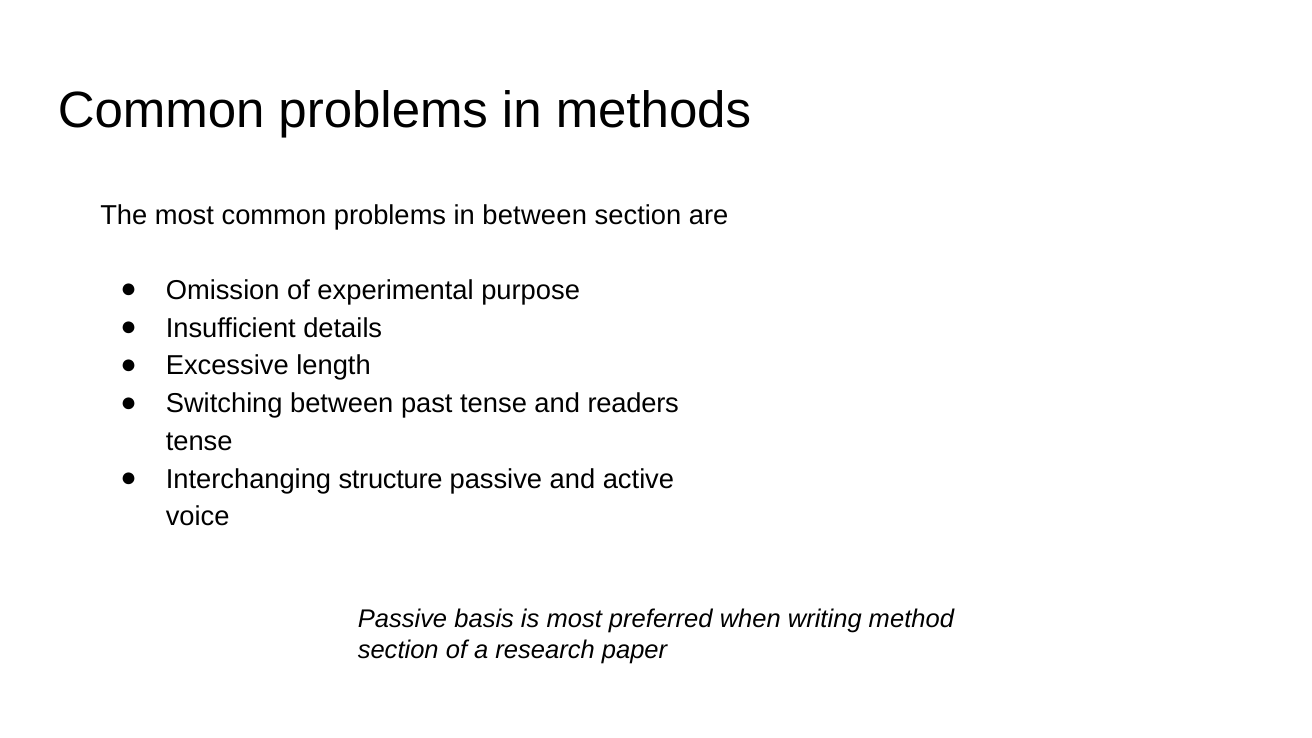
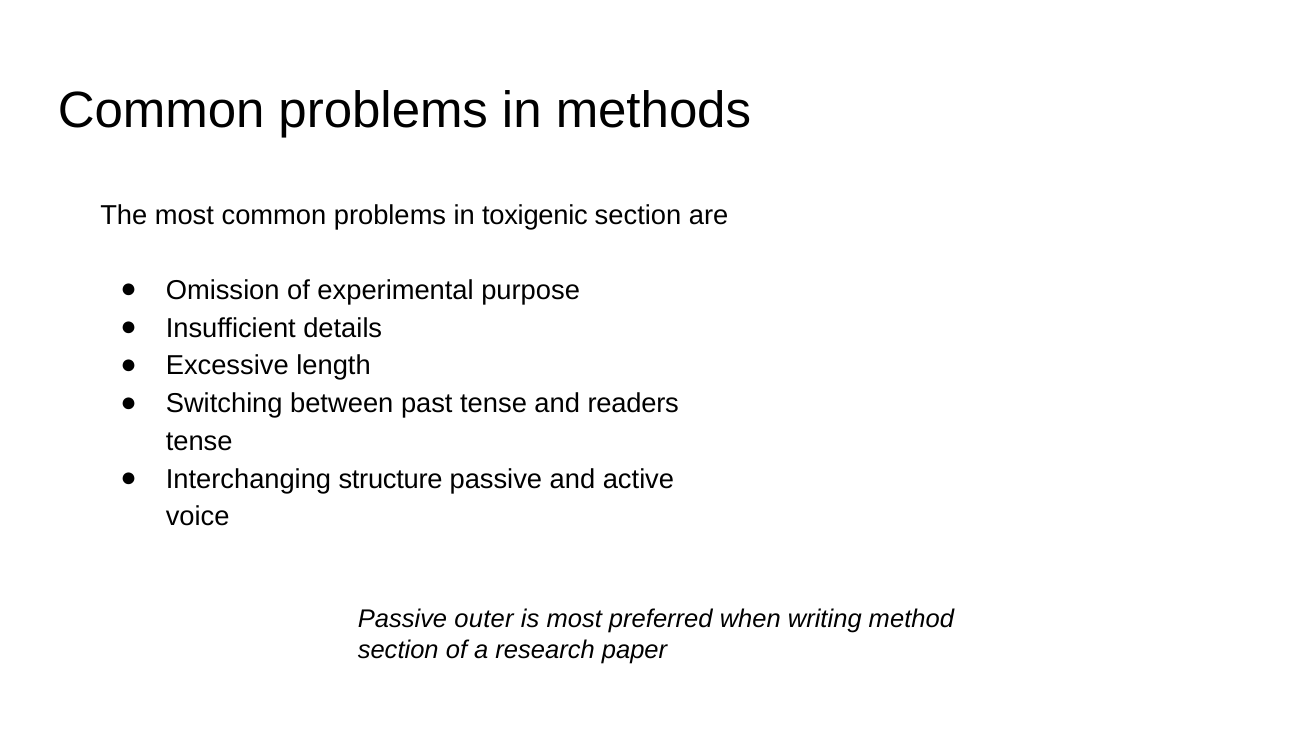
in between: between -> toxigenic (535, 215)
basis: basis -> outer (484, 619)
